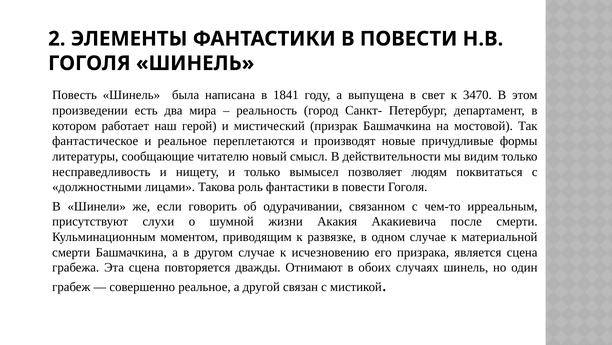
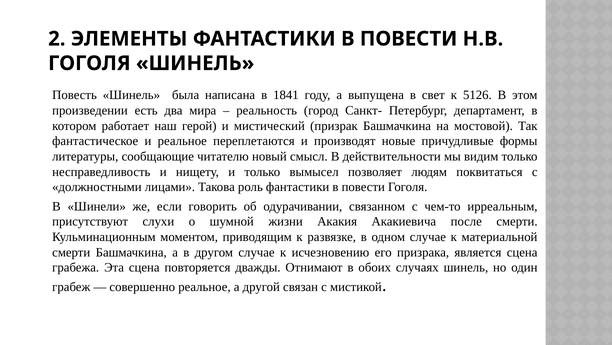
3470: 3470 -> 5126 (477, 95)
